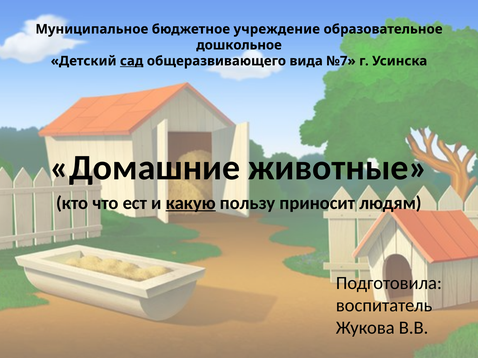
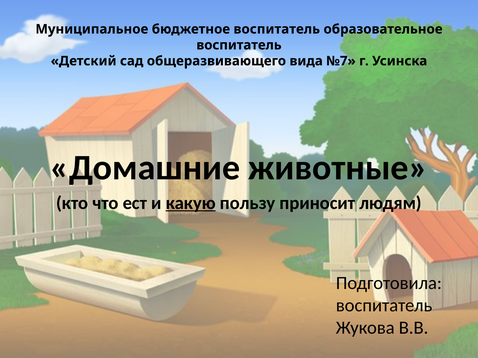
бюджетное учреждение: учреждение -> воспитатель (277, 29)
дошкольное: дошкольное -> воспитатель (239, 45)
сад underline: present -> none (132, 61)
